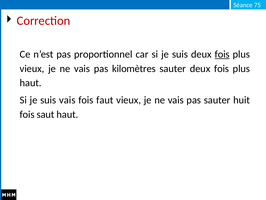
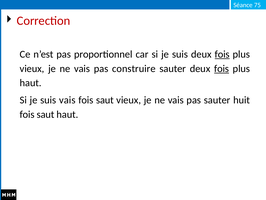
kilomètres: kilomètres -> construire (134, 68)
fois underline: none -> present (222, 68)
faut: faut -> saut (105, 100)
